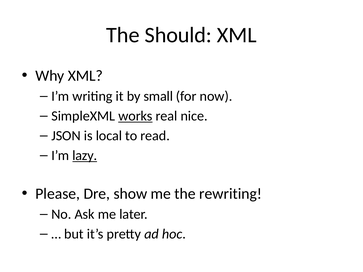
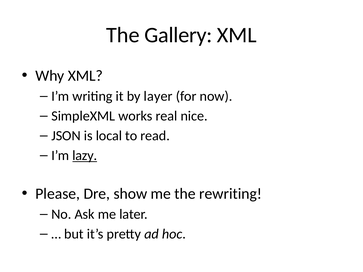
Should: Should -> Gallery (178, 35)
small: small -> layer (158, 96)
works underline: present -> none (135, 116)
